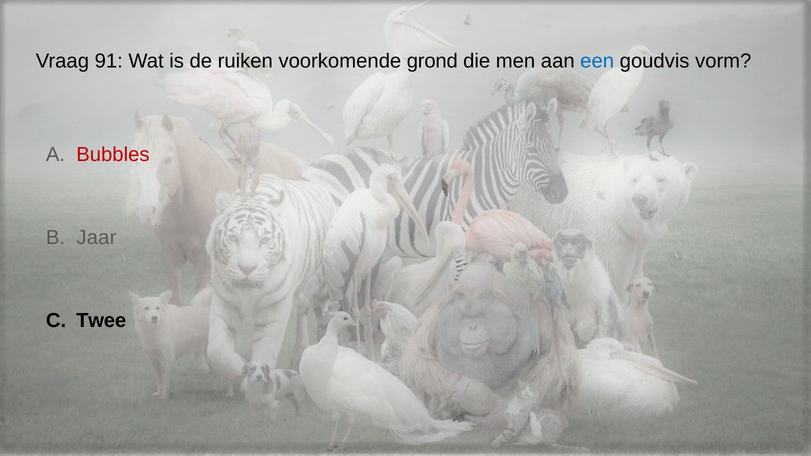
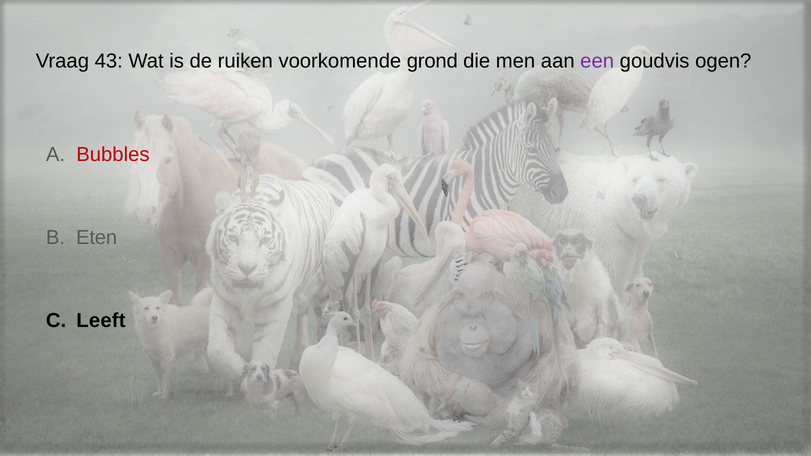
91: 91 -> 43 (109, 61)
een colour: blue -> purple (597, 61)
vorm: vorm -> ogen (723, 61)
Jaar: Jaar -> Eten (97, 238)
Twee: Twee -> Leeft (101, 321)
